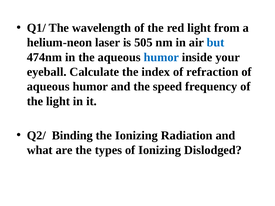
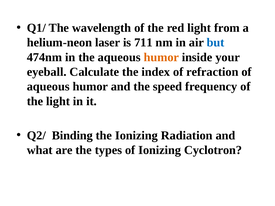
505: 505 -> 711 (143, 43)
humor colour: blue -> orange (161, 57)
Dislodged: Dislodged -> Cyclotron (213, 150)
